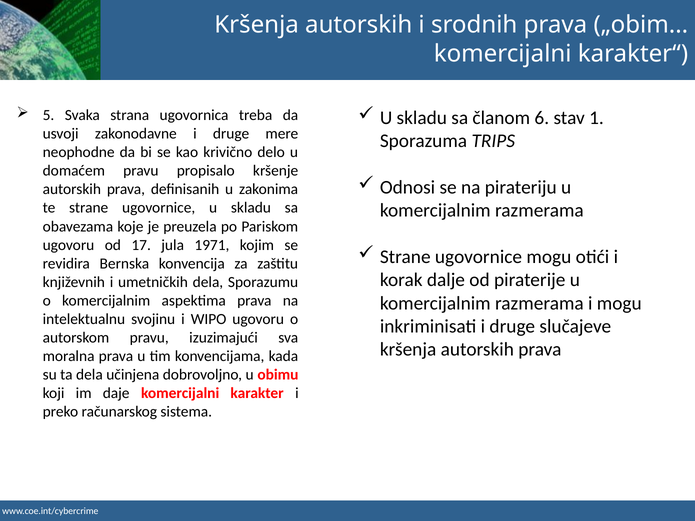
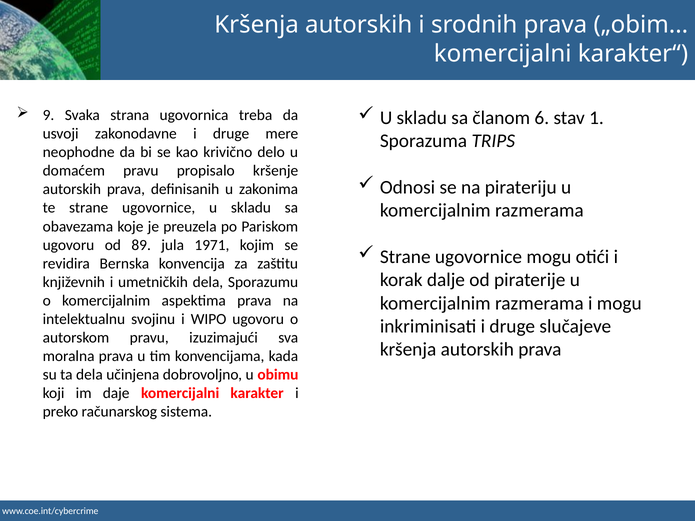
5: 5 -> 9 (49, 115)
17: 17 -> 89 (141, 245)
